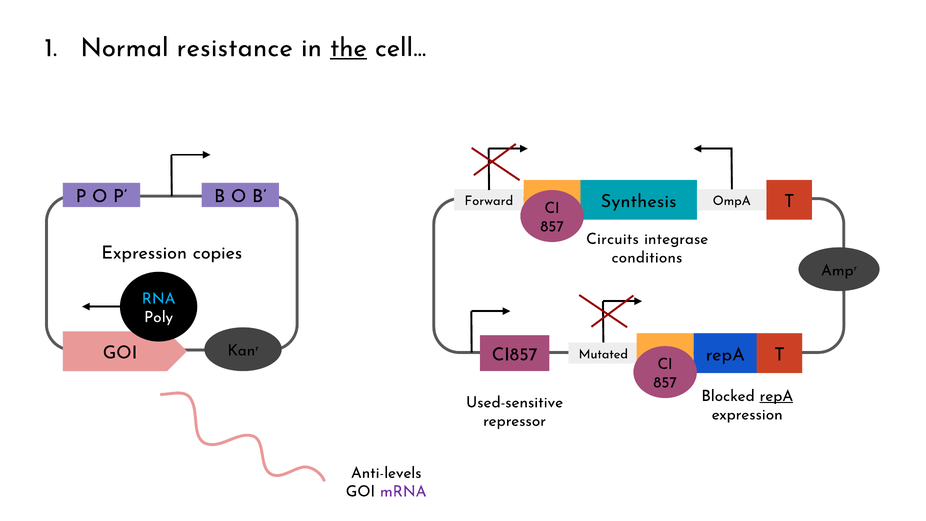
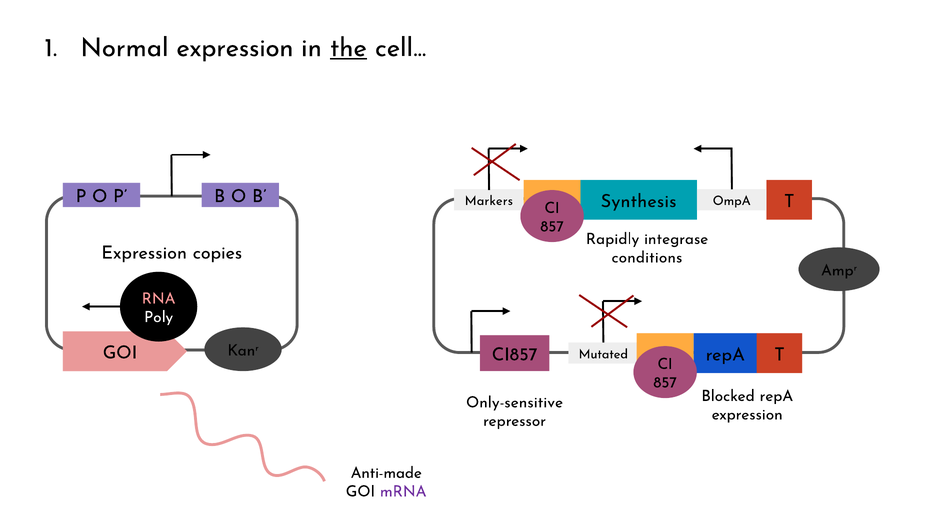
Normal resistance: resistance -> expression (235, 48)
Forward: Forward -> Markers (489, 201)
Circuits: Circuits -> Rapidly (612, 239)
RNA colour: light blue -> pink (159, 298)
repA underline: present -> none (776, 396)
Used-sensitive: Used-sensitive -> Only-sensitive (515, 402)
Anti-levels: Anti-levels -> Anti-made (386, 473)
